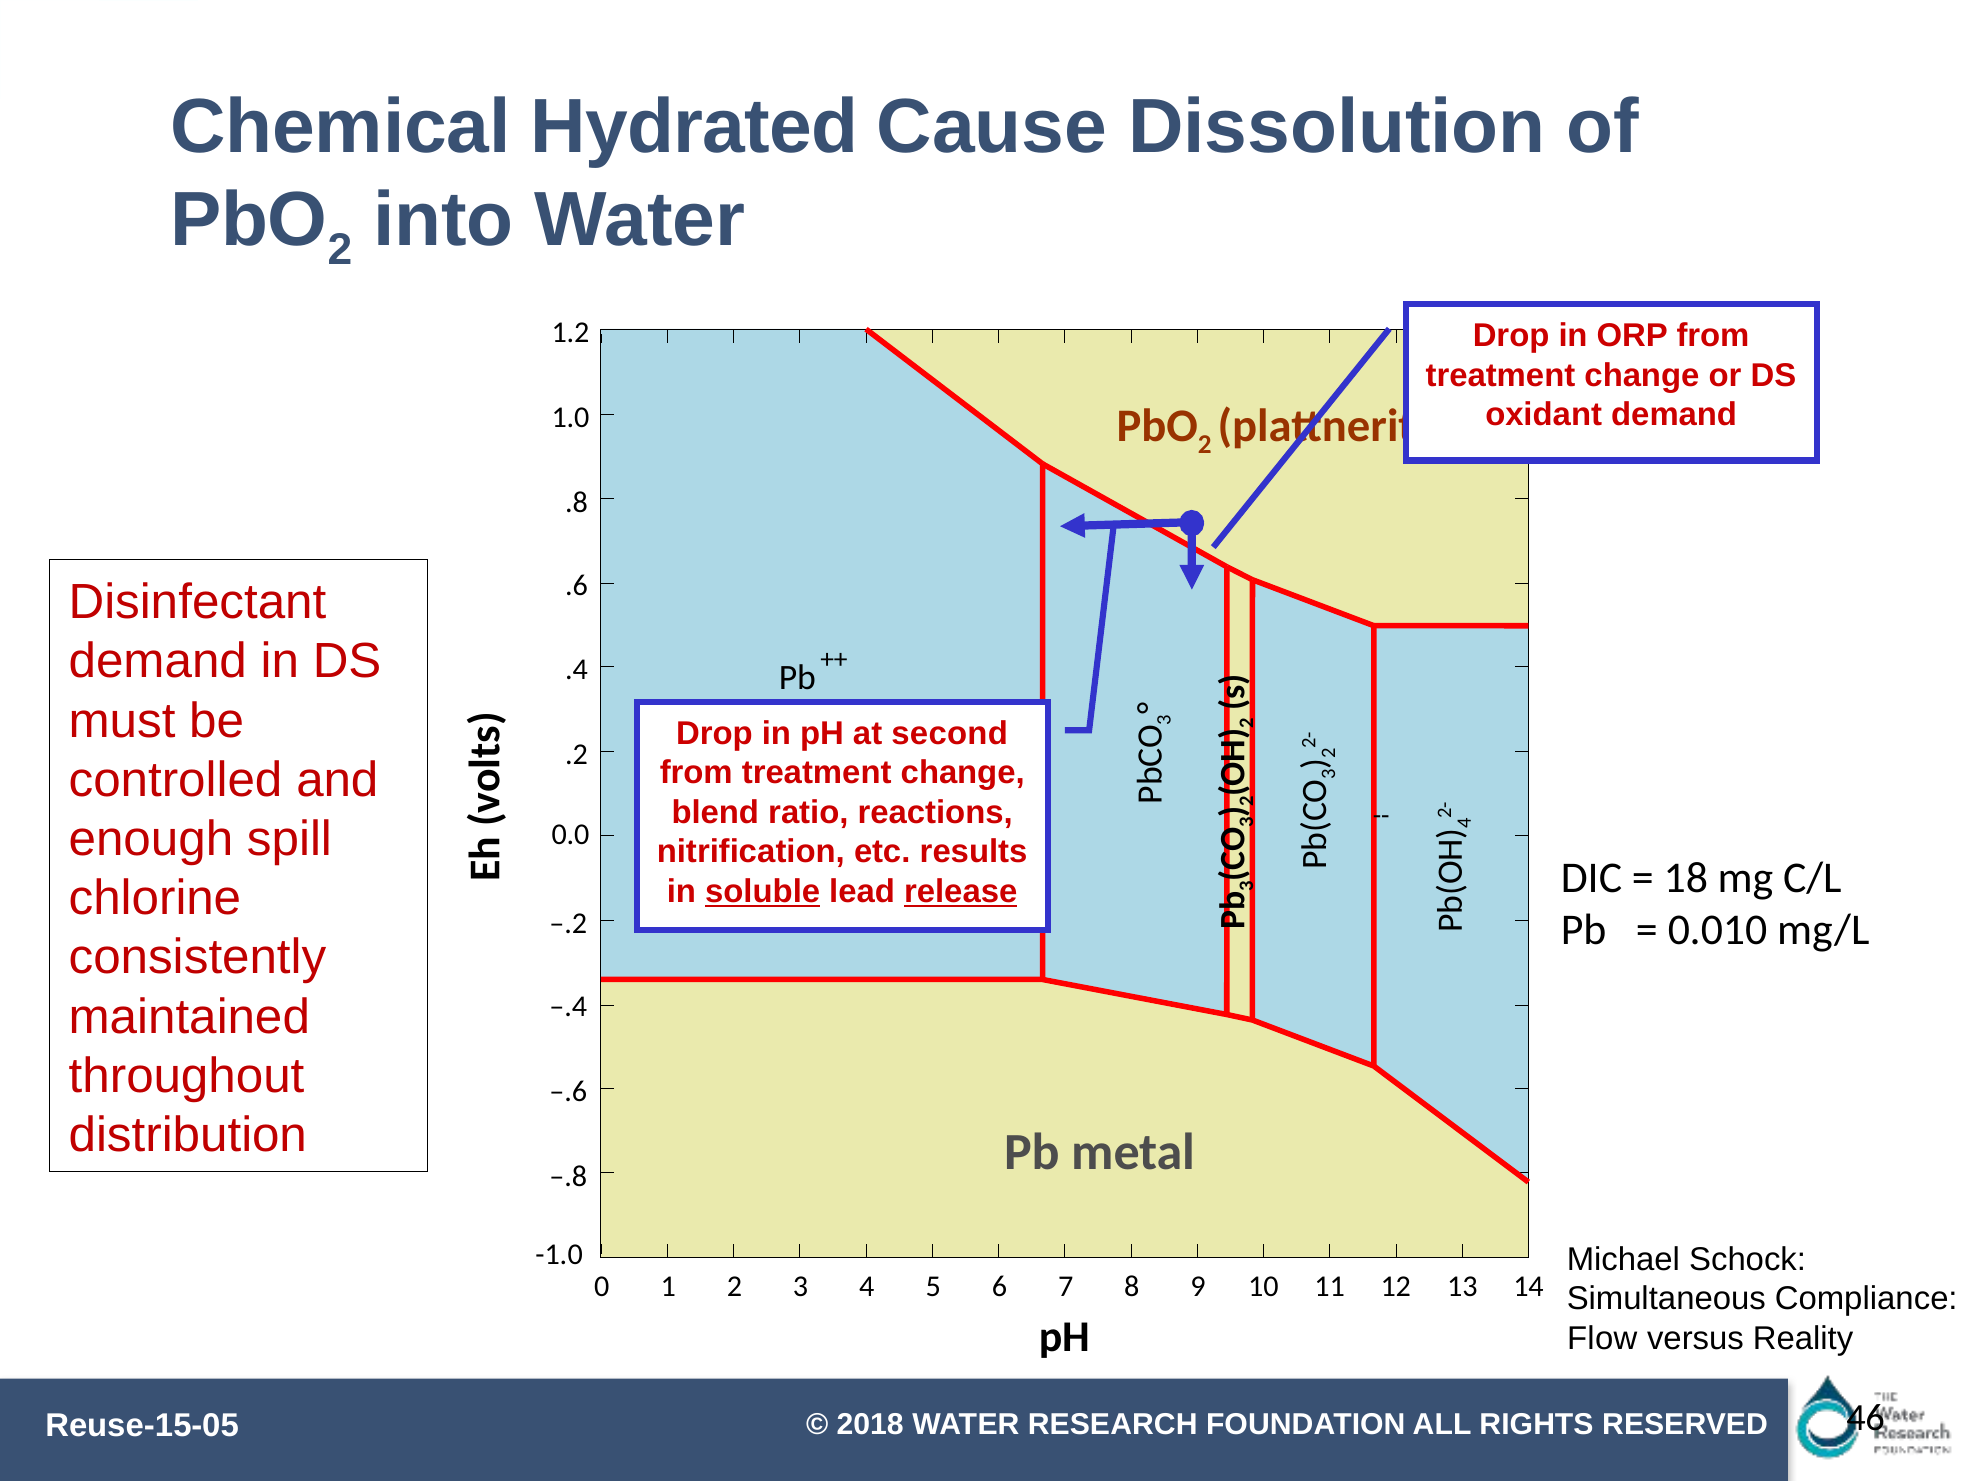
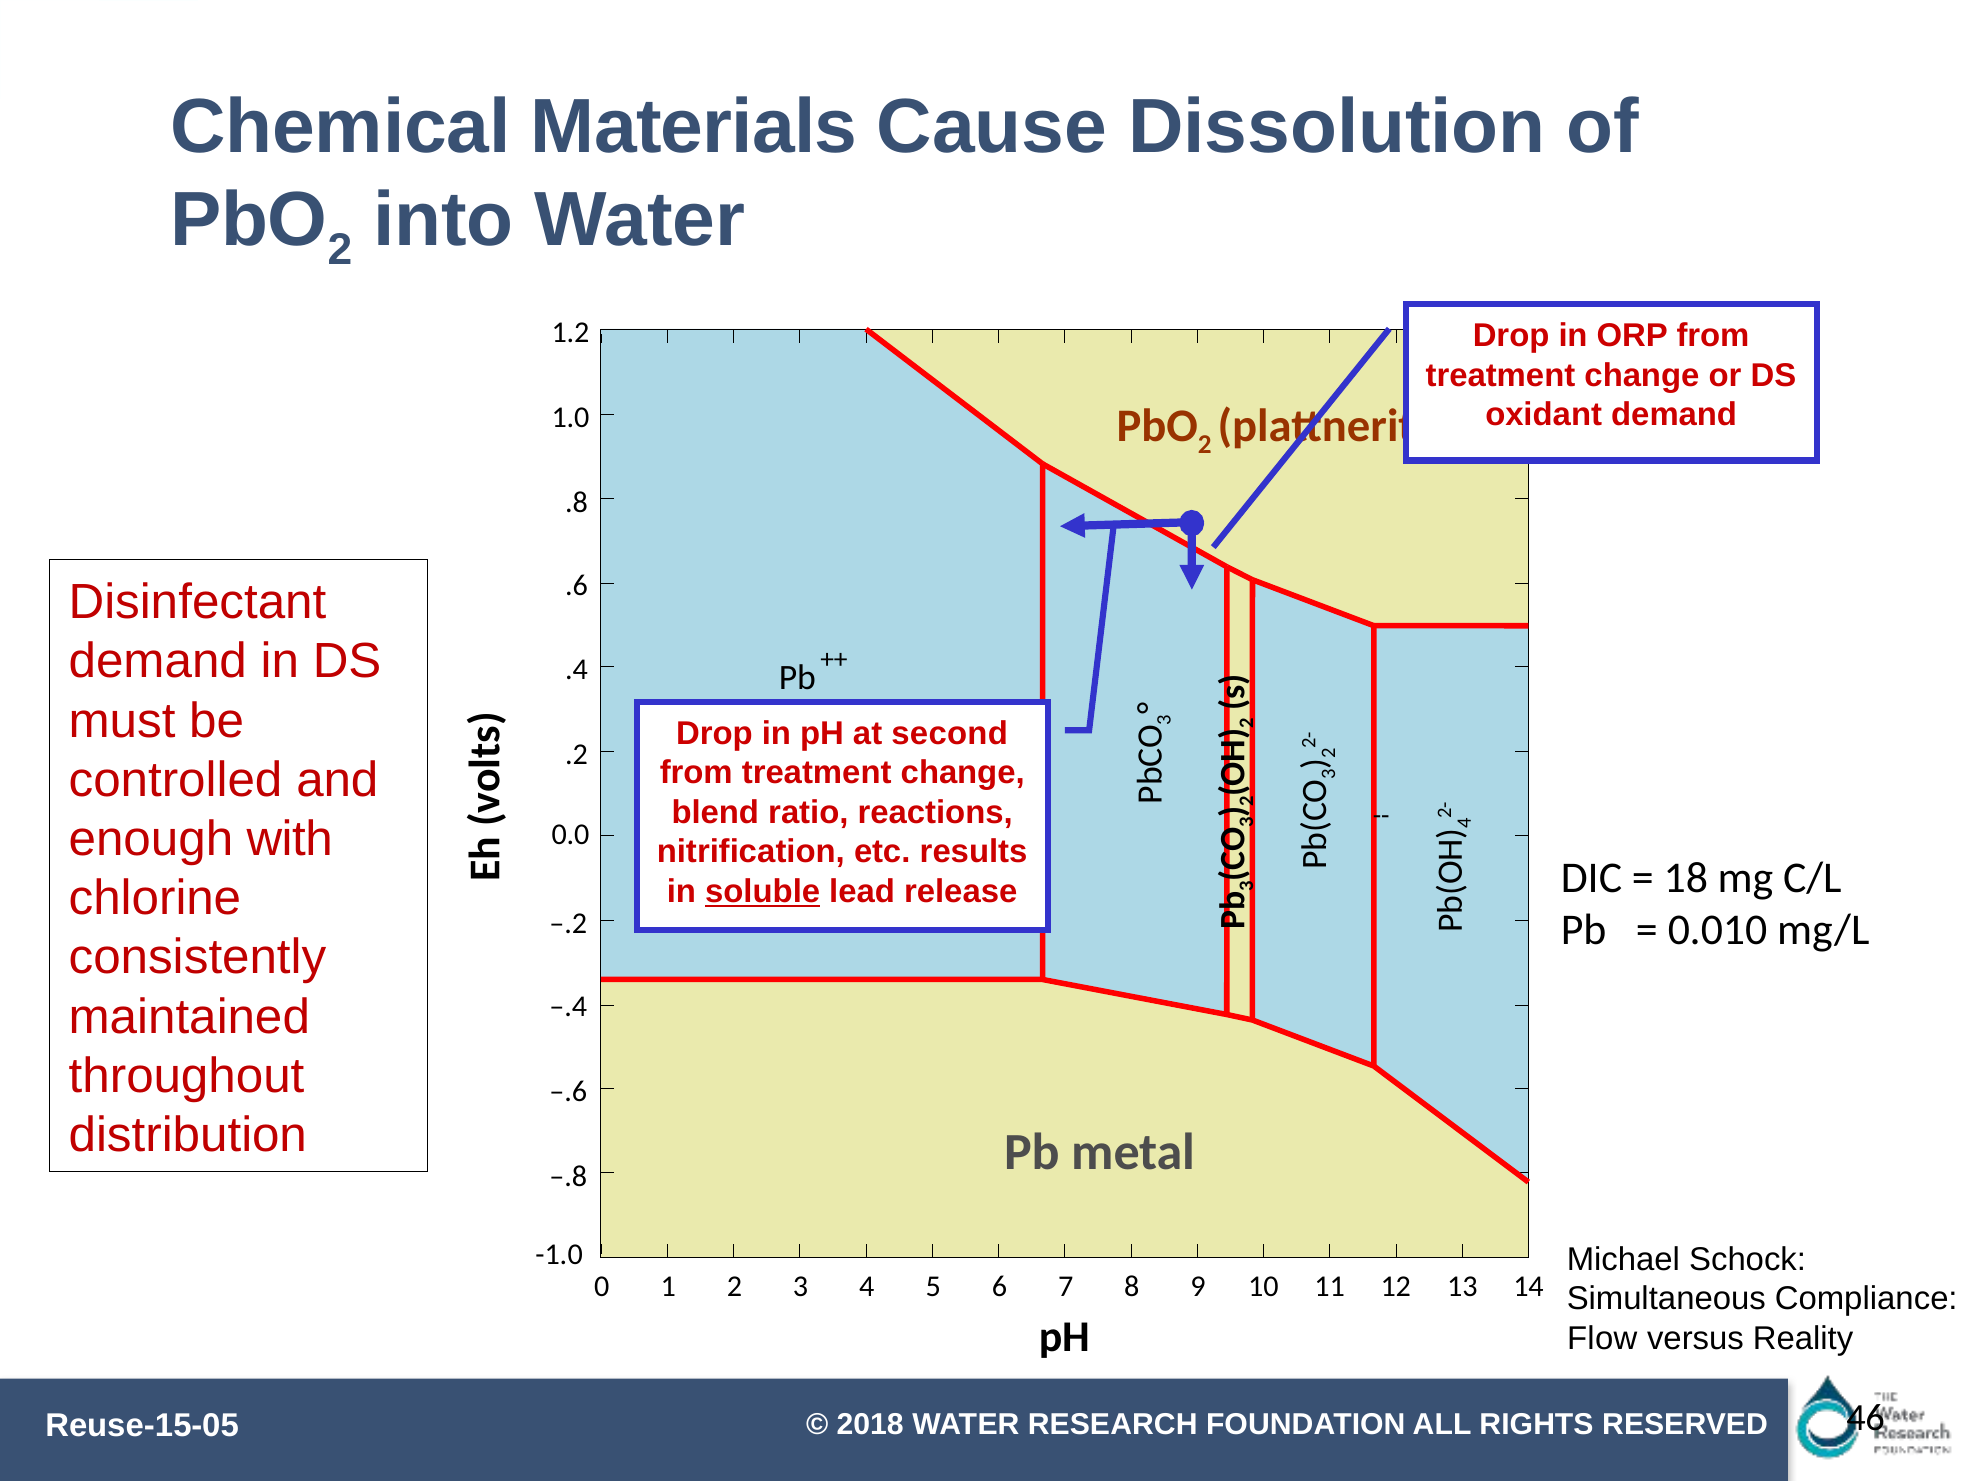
Hydrated: Hydrated -> Materials (694, 128)
spill: spill -> with (290, 839)
release underline: present -> none (961, 892)
